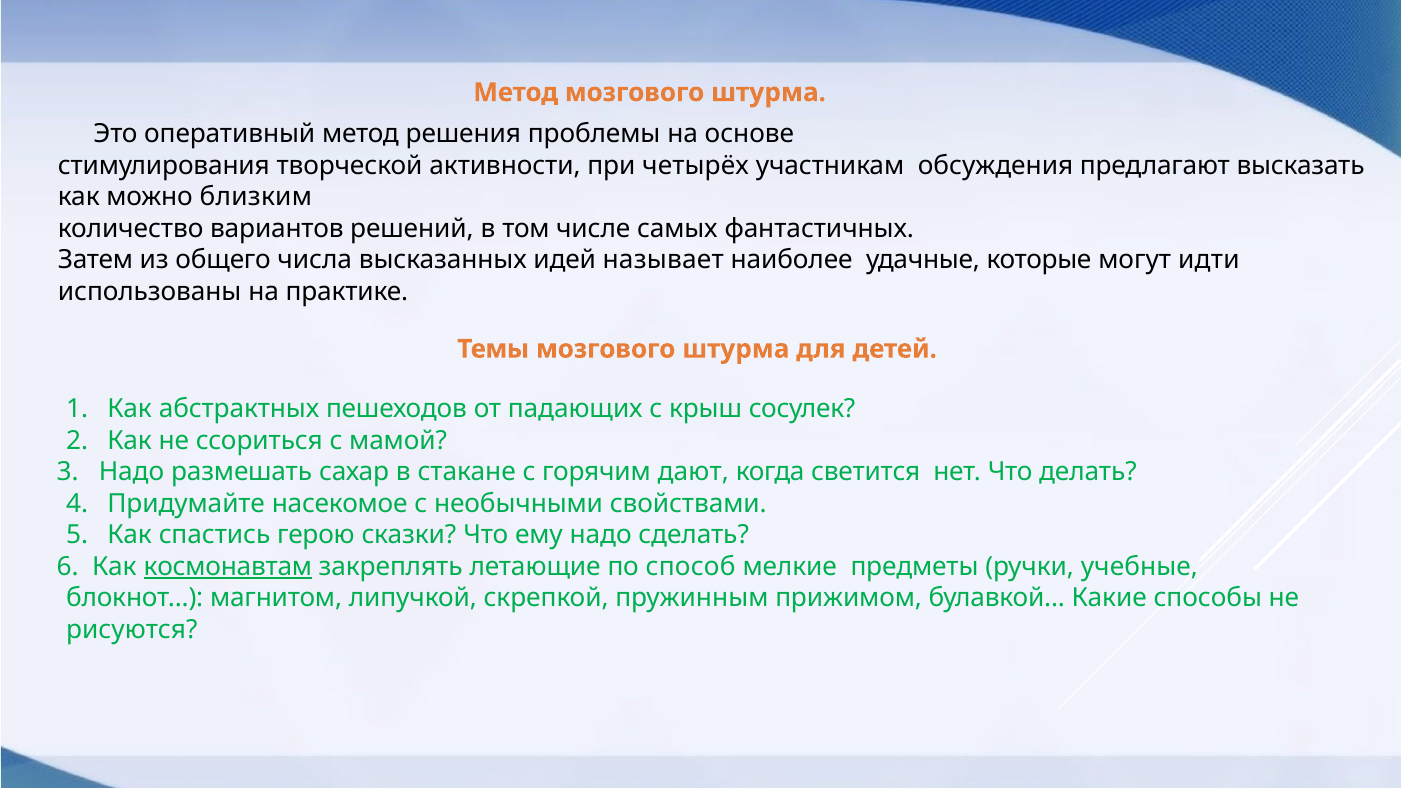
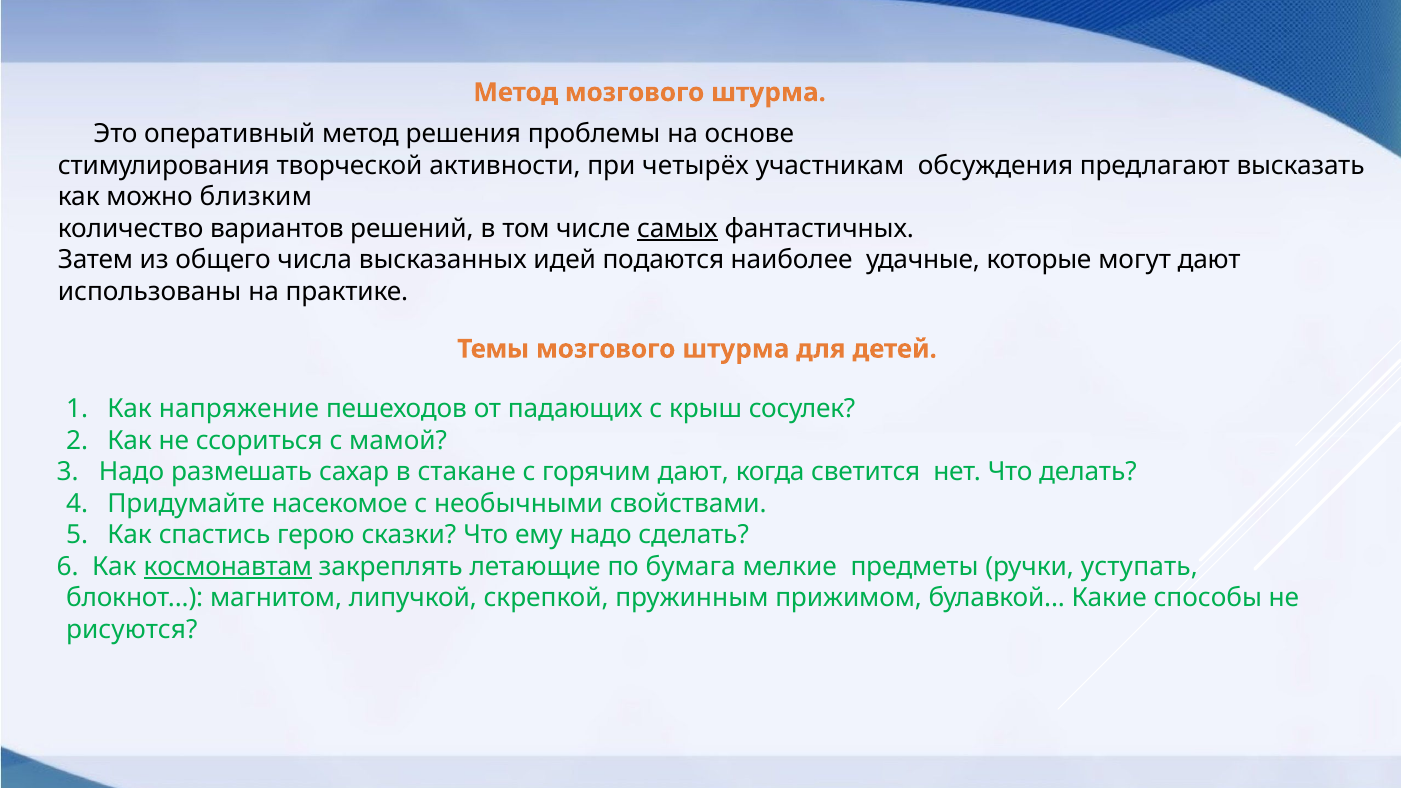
самых underline: none -> present (677, 228)
называет: называет -> подаются (663, 260)
могут идти: идти -> дают (1209, 260)
абстрактных: абстрактных -> напряжение (239, 409)
способ: способ -> бумага (691, 567)
учебные: учебные -> уступать (1139, 567)
